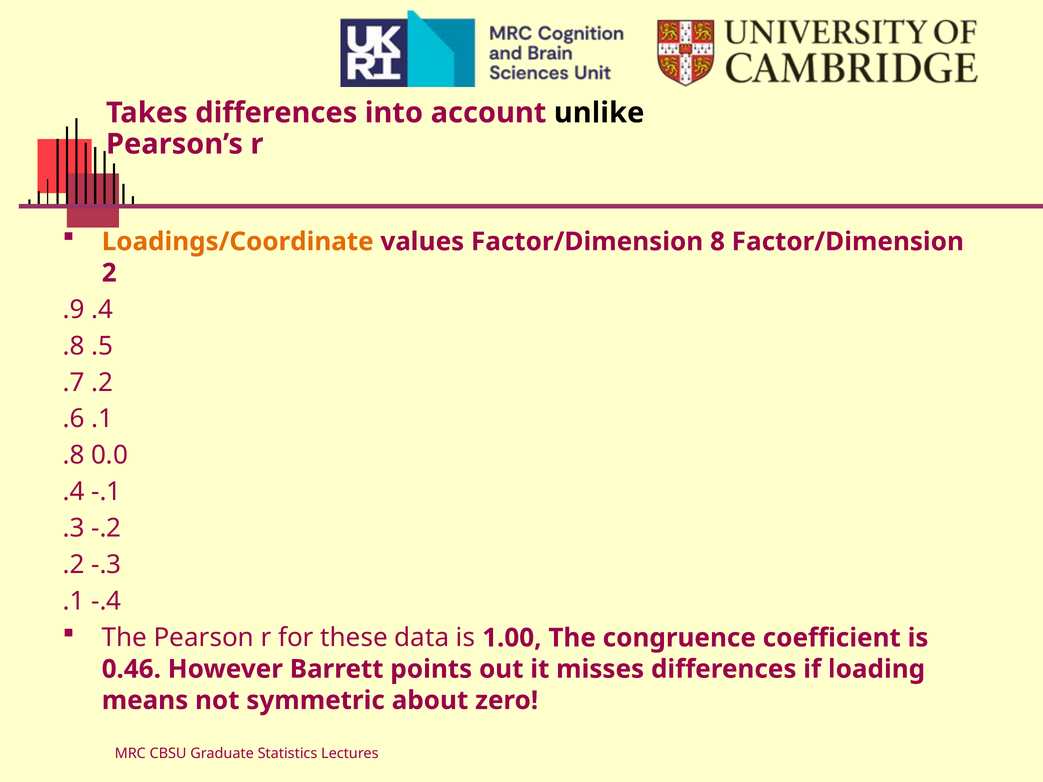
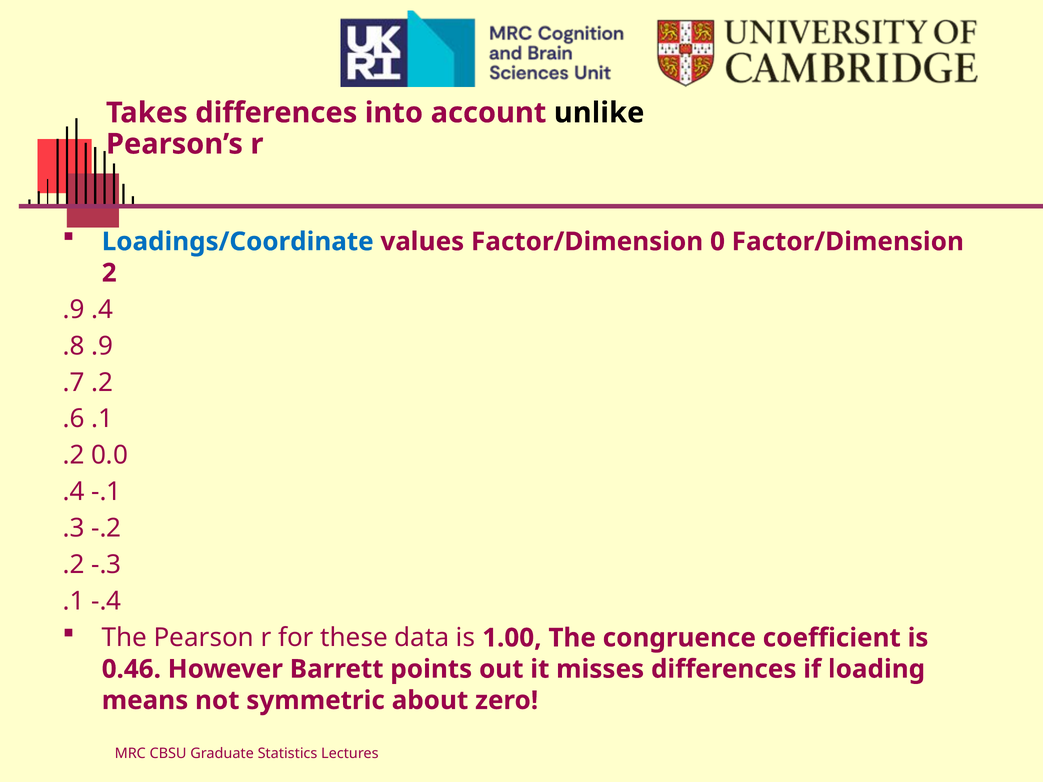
Loadings/Coordinate colour: orange -> blue (238, 242)
8: 8 -> 0 (718, 242)
.8 .5: .5 -> .9 (102, 346)
.8: .8 -> .2 (74, 456)
